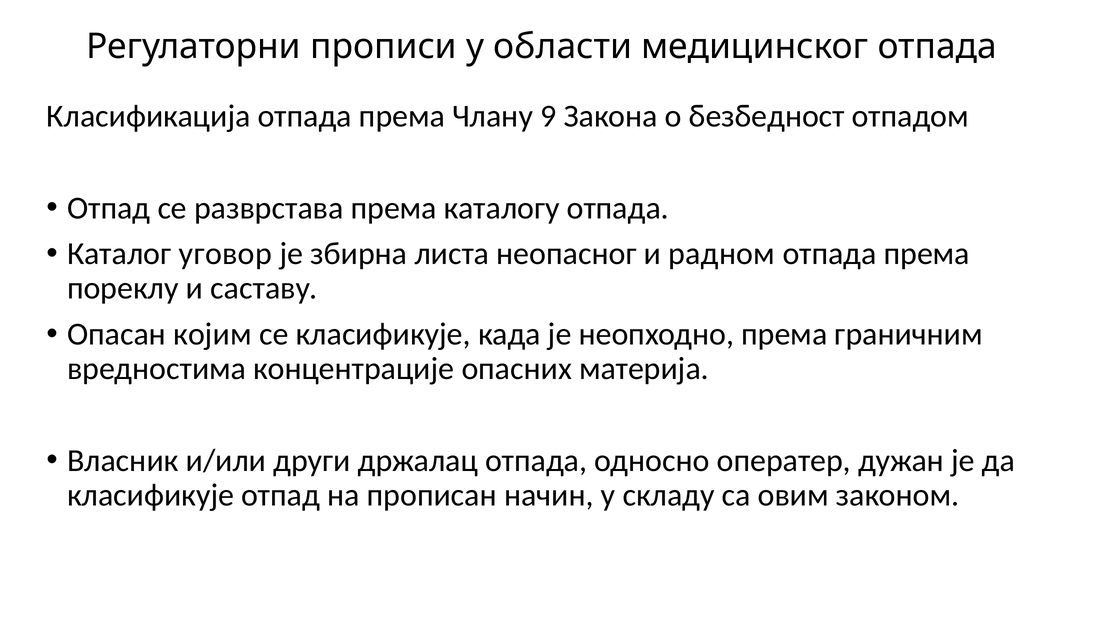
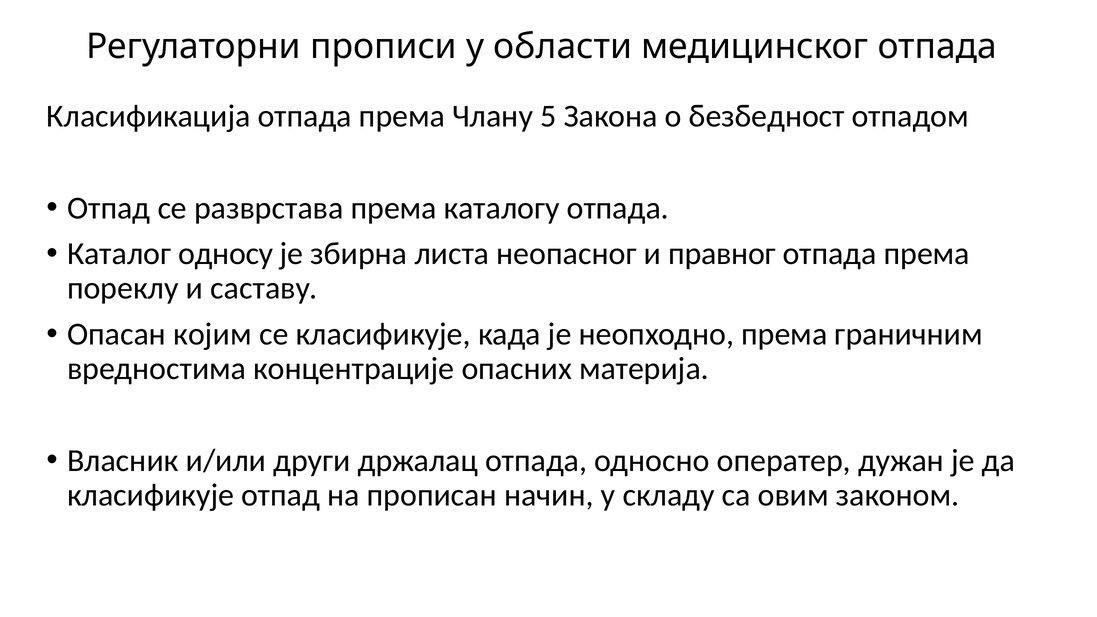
9: 9 -> 5 (548, 116)
уговор: уговор -> односу (226, 254)
радном: радном -> правног (722, 254)
